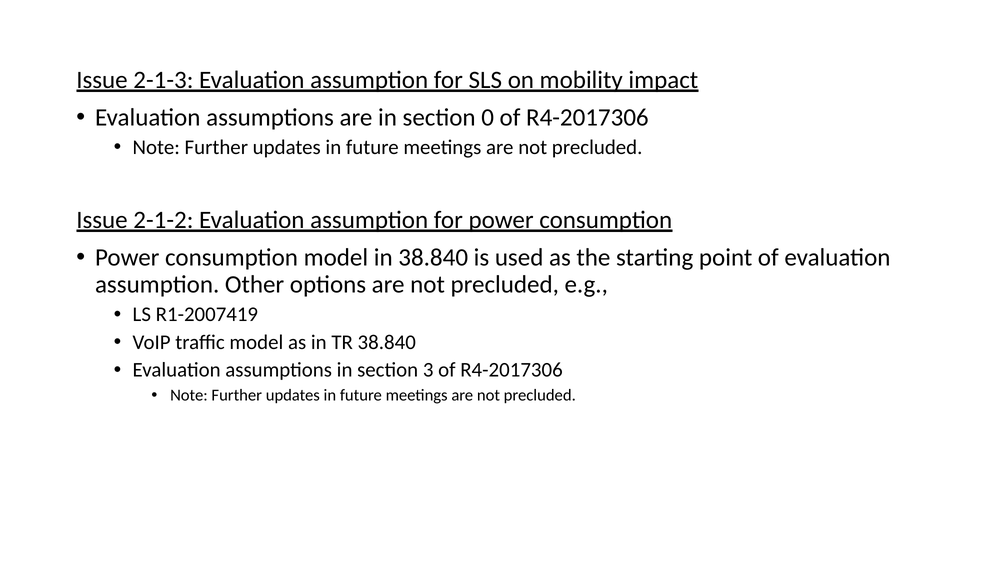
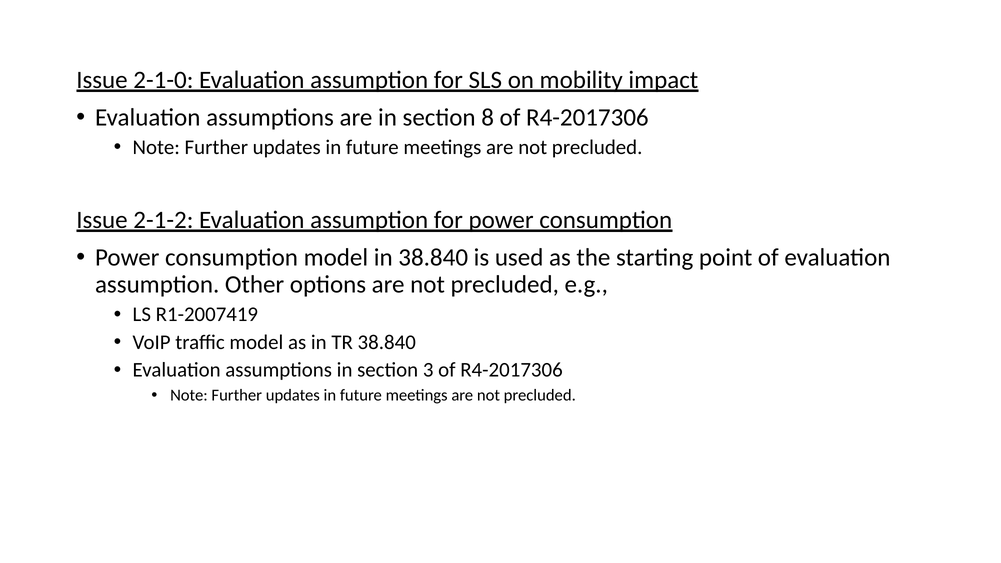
2-1-3: 2-1-3 -> 2-1-0 (163, 80)
0: 0 -> 8 (488, 117)
